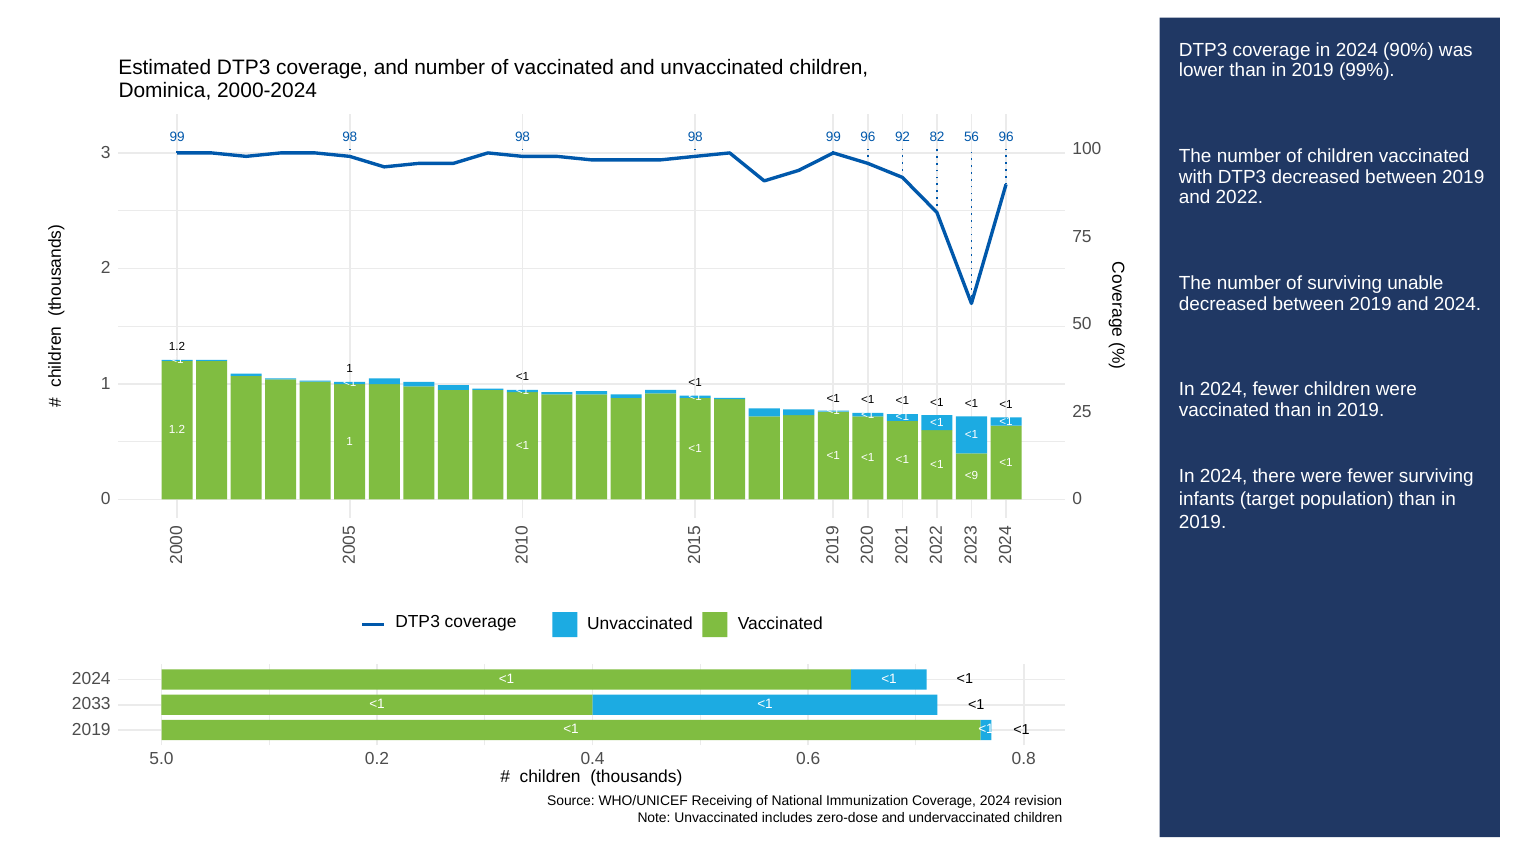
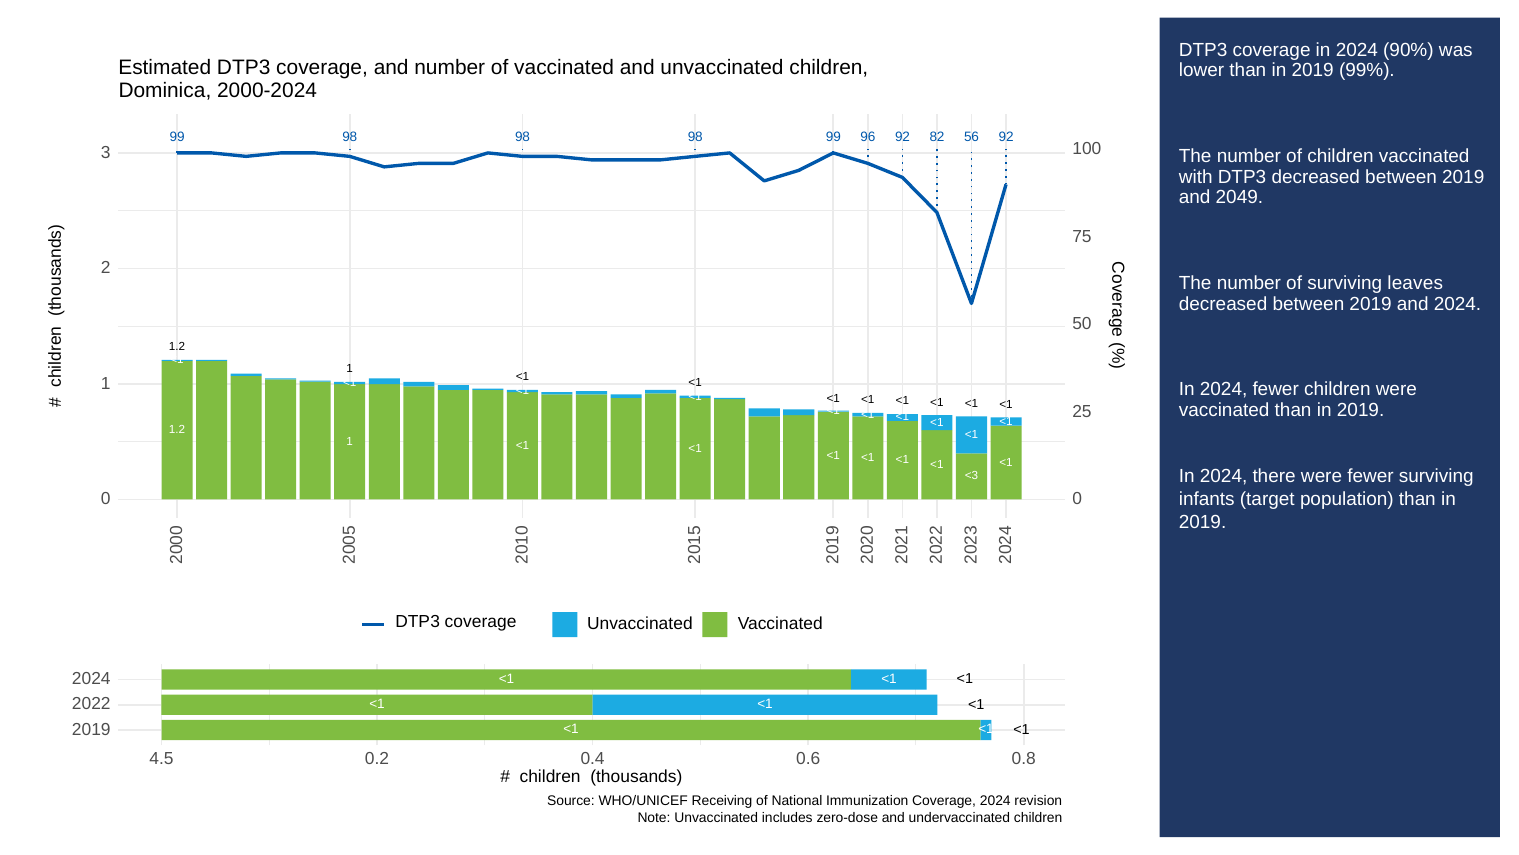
56 96: 96 -> 92 (1006, 137)
2022: 2022 -> 2049 (1239, 197)
unable: unable -> leaves (1415, 283)
<9: <9 -> <3 (971, 476)
2033: 2033 -> 2022 (91, 704)
5.0: 5.0 -> 4.5 (161, 758)
